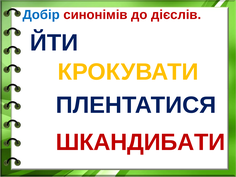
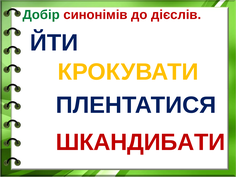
Добір colour: blue -> green (41, 15)
